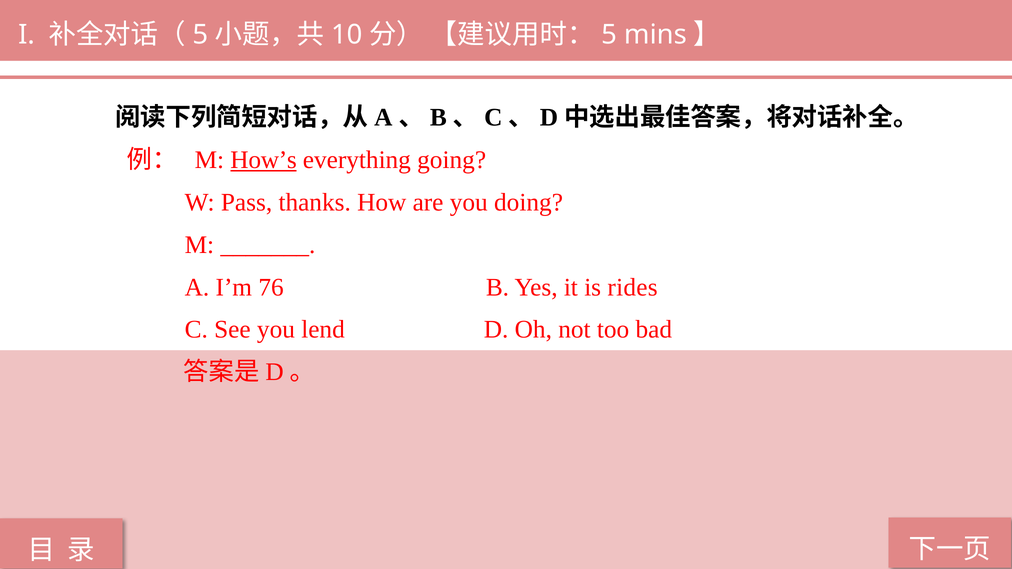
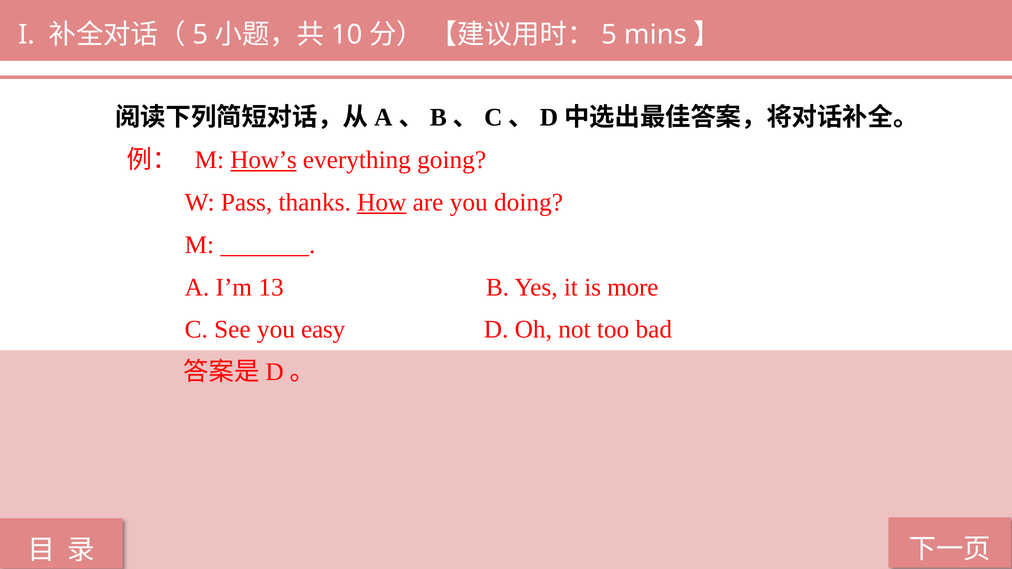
How underline: none -> present (382, 202)
76: 76 -> 13 (271, 287)
rides: rides -> more (633, 287)
lend: lend -> easy (323, 330)
